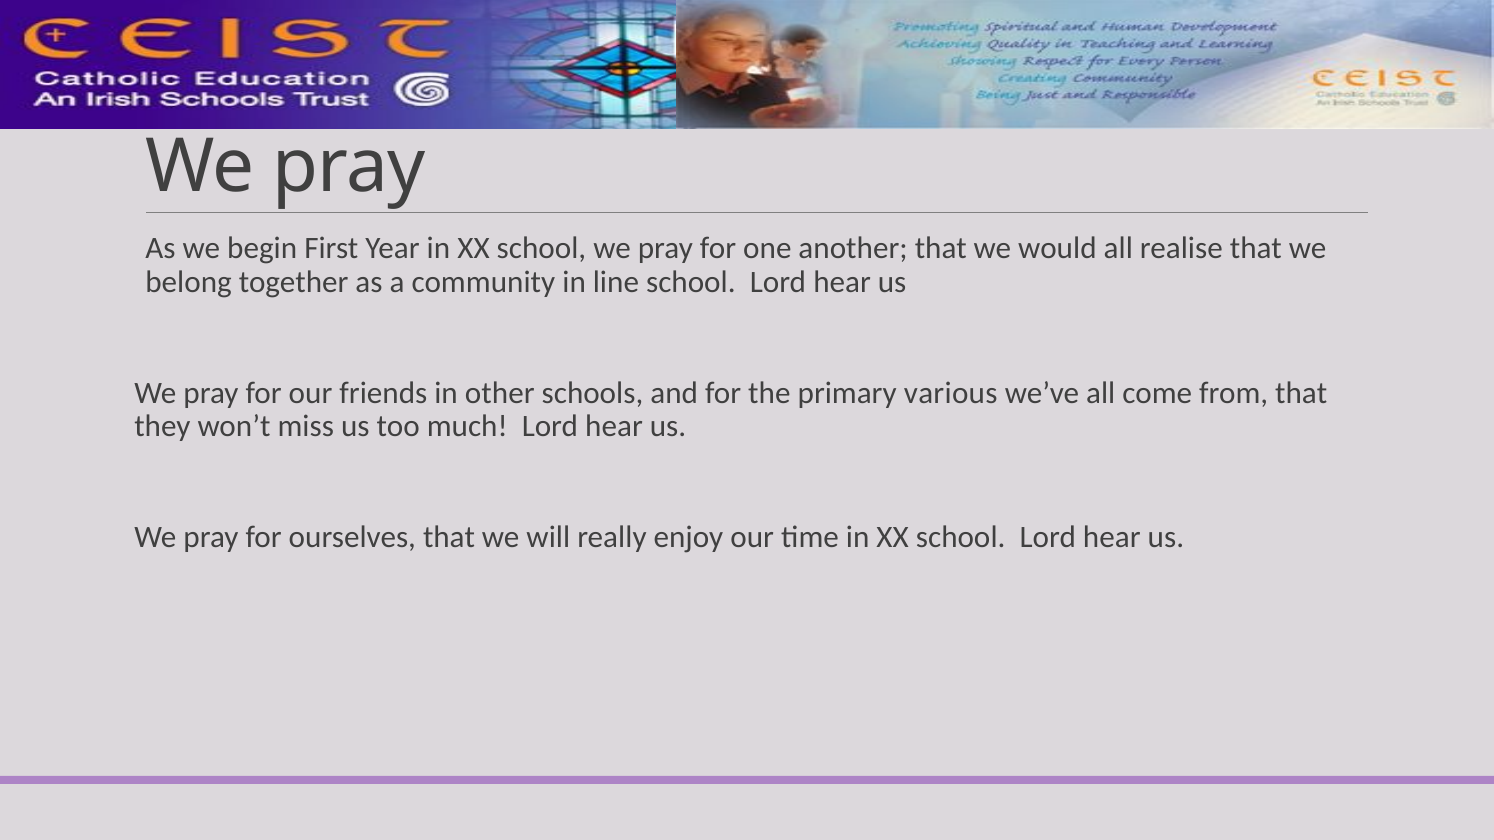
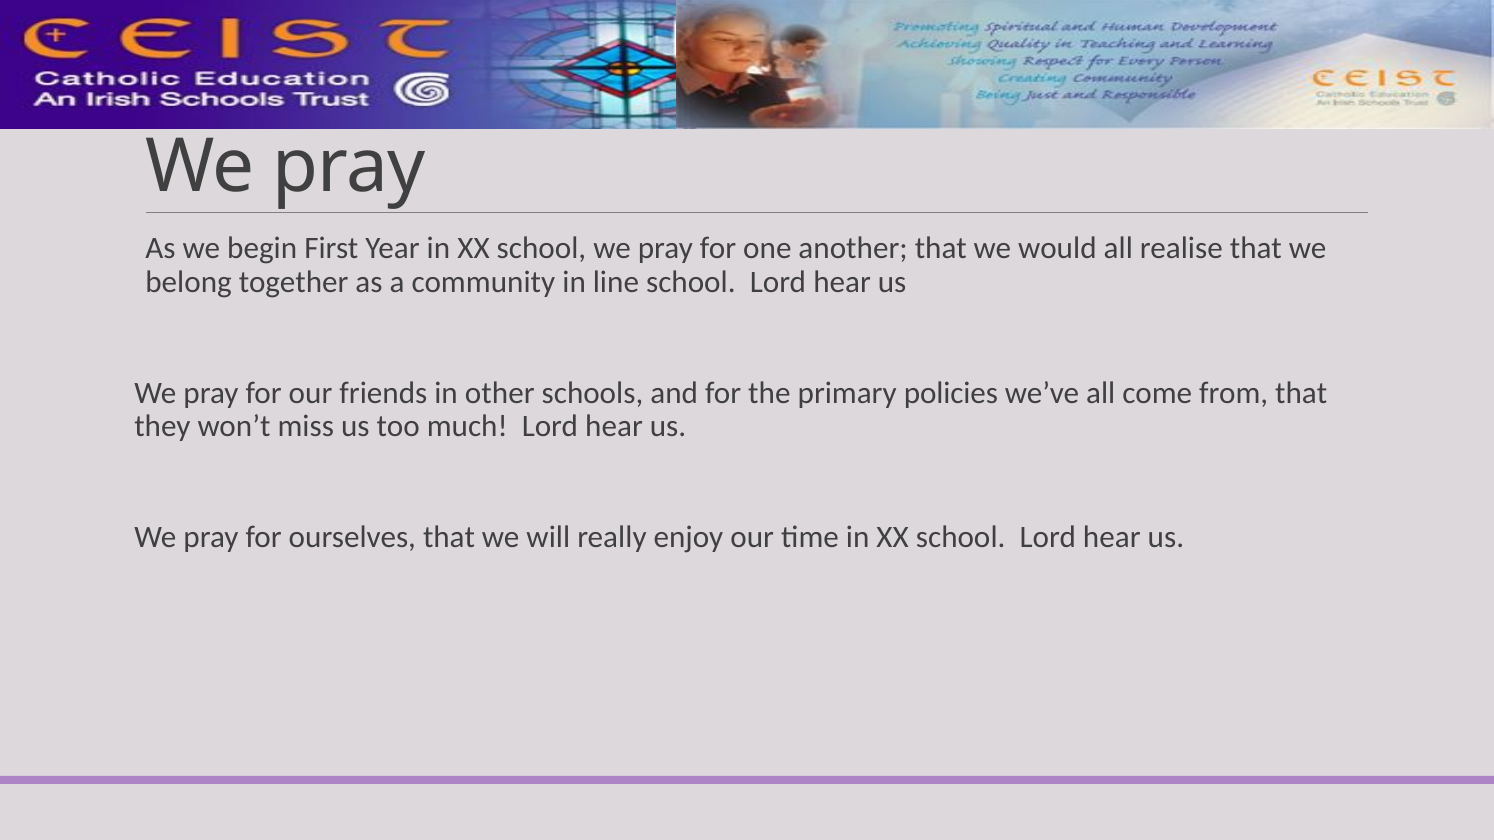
various: various -> policies (951, 393)
